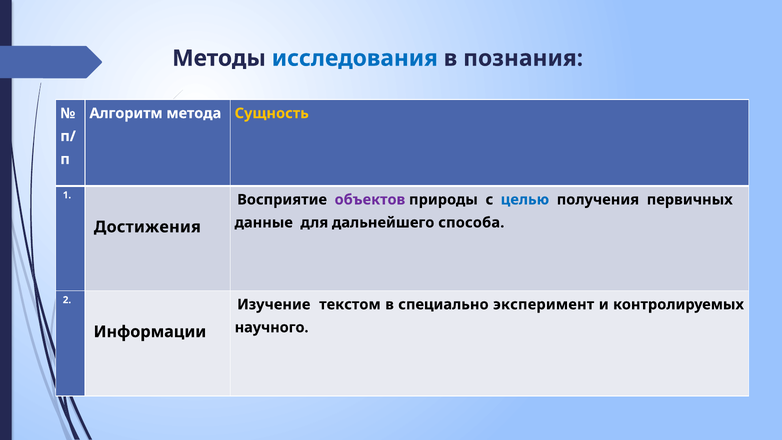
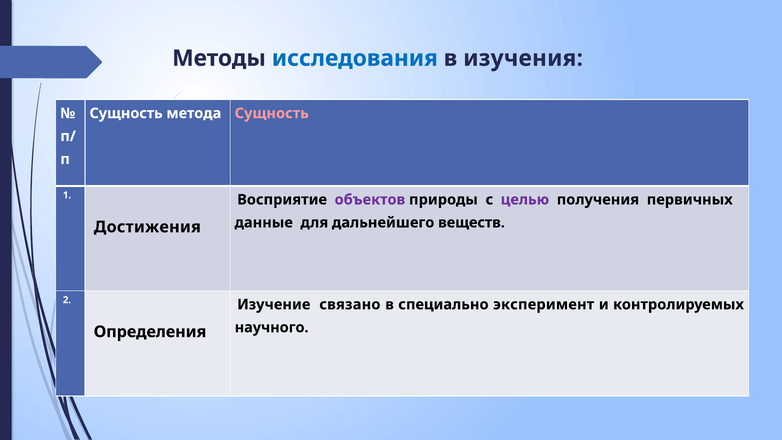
познания: познания -> изучения (523, 58)
Алгоритм: Алгоритм -> Сущность (126, 113)
Сущность colour: yellow -> pink (272, 113)
целью colour: blue -> purple (525, 200)
способа: способа -> веществ (471, 223)
текстом: текстом -> связано (350, 304)
Информации: Информации -> Определения (150, 332)
